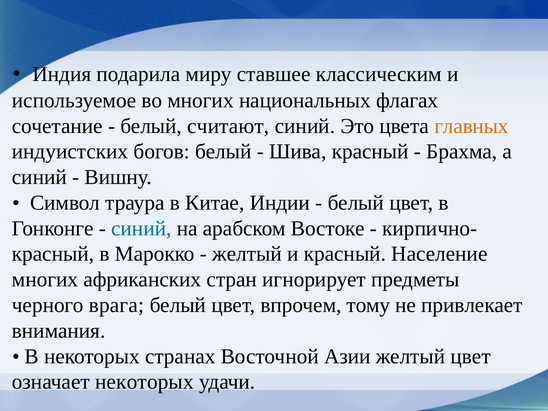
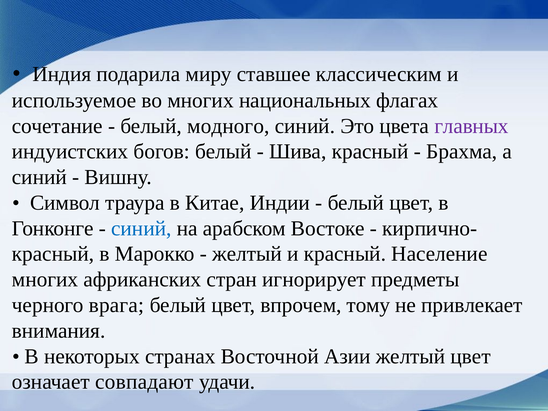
считают: считают -> модного (228, 126)
главных colour: orange -> purple (471, 126)
означает некоторых: некоторых -> совпадают (144, 382)
